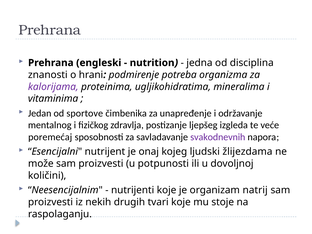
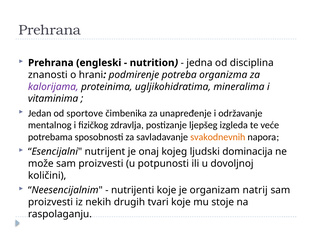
poremećaj: poremećaj -> potrebama (50, 137)
svakodnevnih colour: purple -> orange (218, 137)
žlijezdama: žlijezdama -> dominacija (248, 152)
